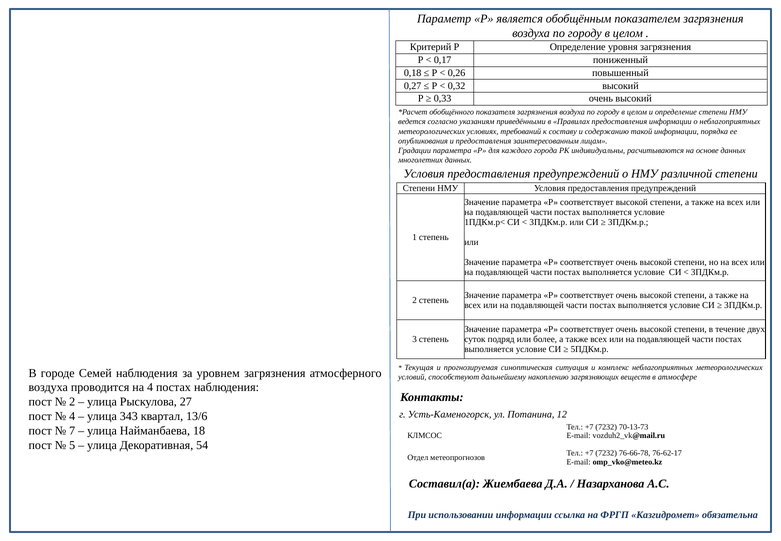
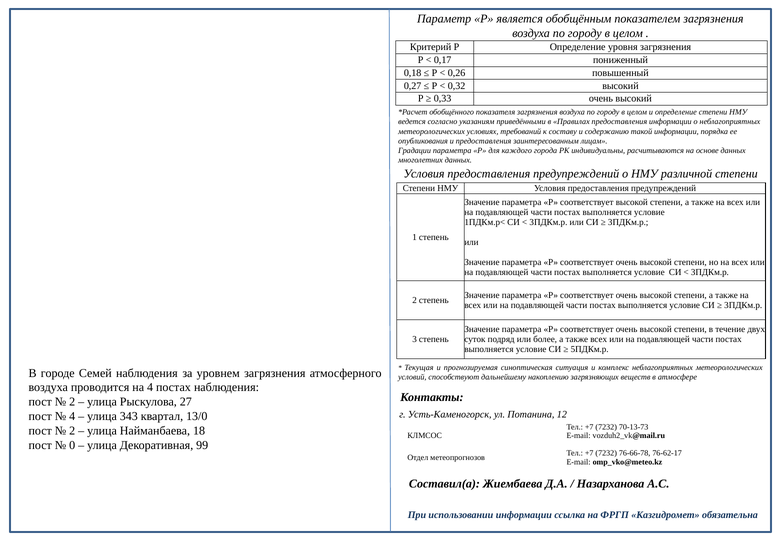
13/6: 13/6 -> 13/0 (197, 416)
7: 7 -> 2 (72, 431)
5: 5 -> 0 (72, 445)
54: 54 -> 99 (202, 445)
